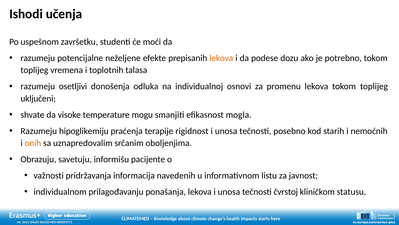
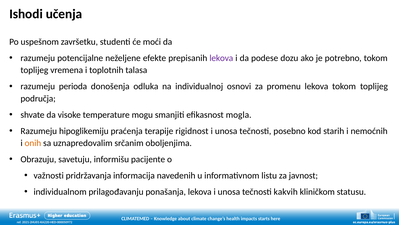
lekova colour: orange -> purple (221, 58)
osetljivi: osetljivi -> perioda (73, 86)
uključeni: uključeni -> područja (38, 98)
čvrstoj: čvrstoj -> kakvih (286, 191)
